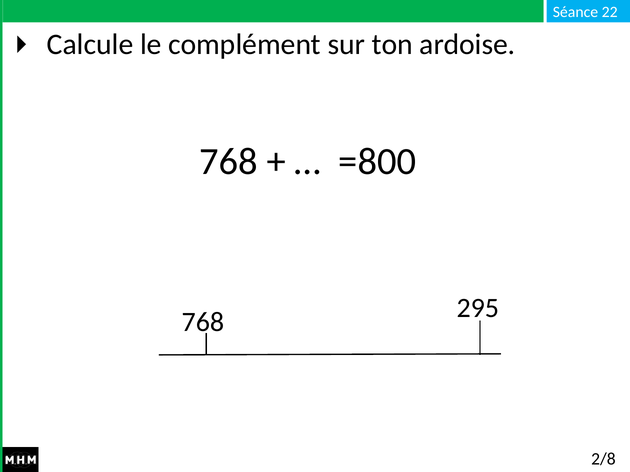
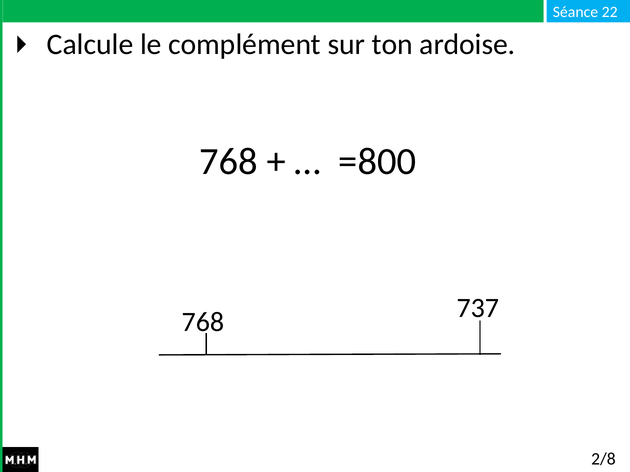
295: 295 -> 737 (478, 308)
